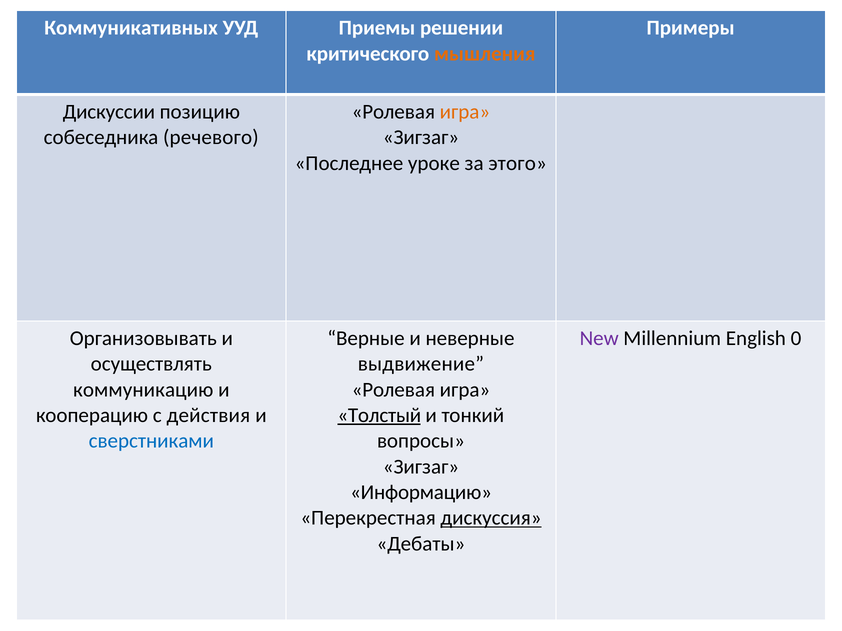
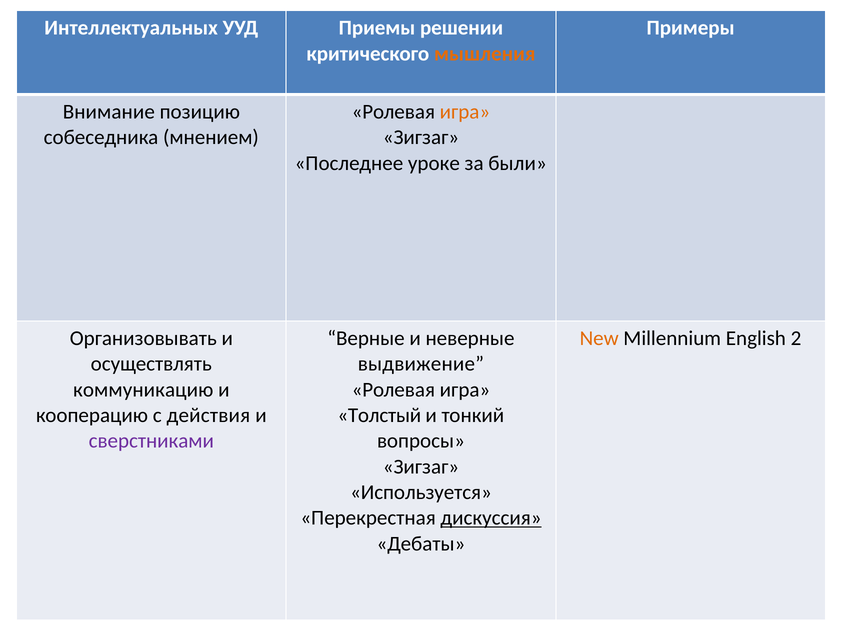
Коммуникативных: Коммуникативных -> Интеллектуальных (131, 28)
Дискуссии: Дискуссии -> Внимание (109, 112)
речевого: речевого -> мнением (211, 138)
этого: этого -> были (518, 163)
New colour: purple -> orange (599, 339)
0: 0 -> 2 (796, 339)
Толстый underline: present -> none (379, 416)
сверстниками colour: blue -> purple (151, 441)
Информацию: Информацию -> Используется (421, 493)
